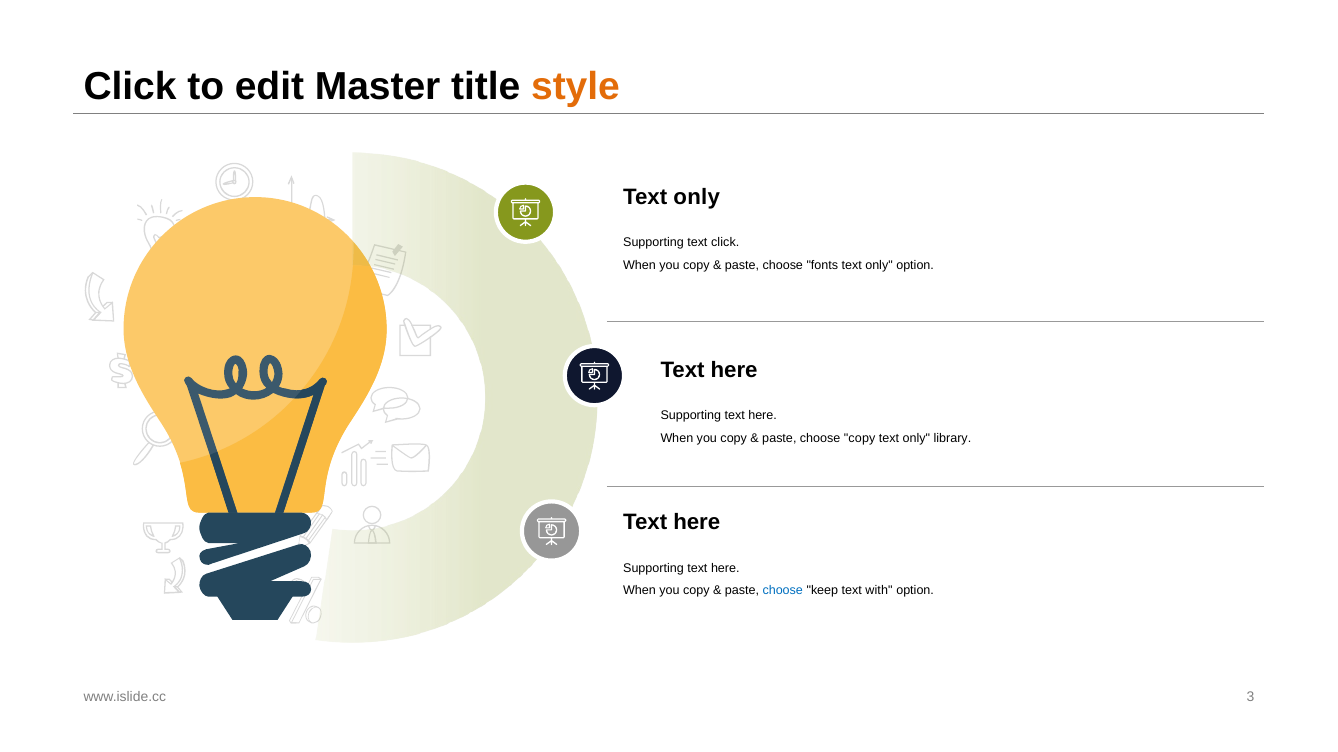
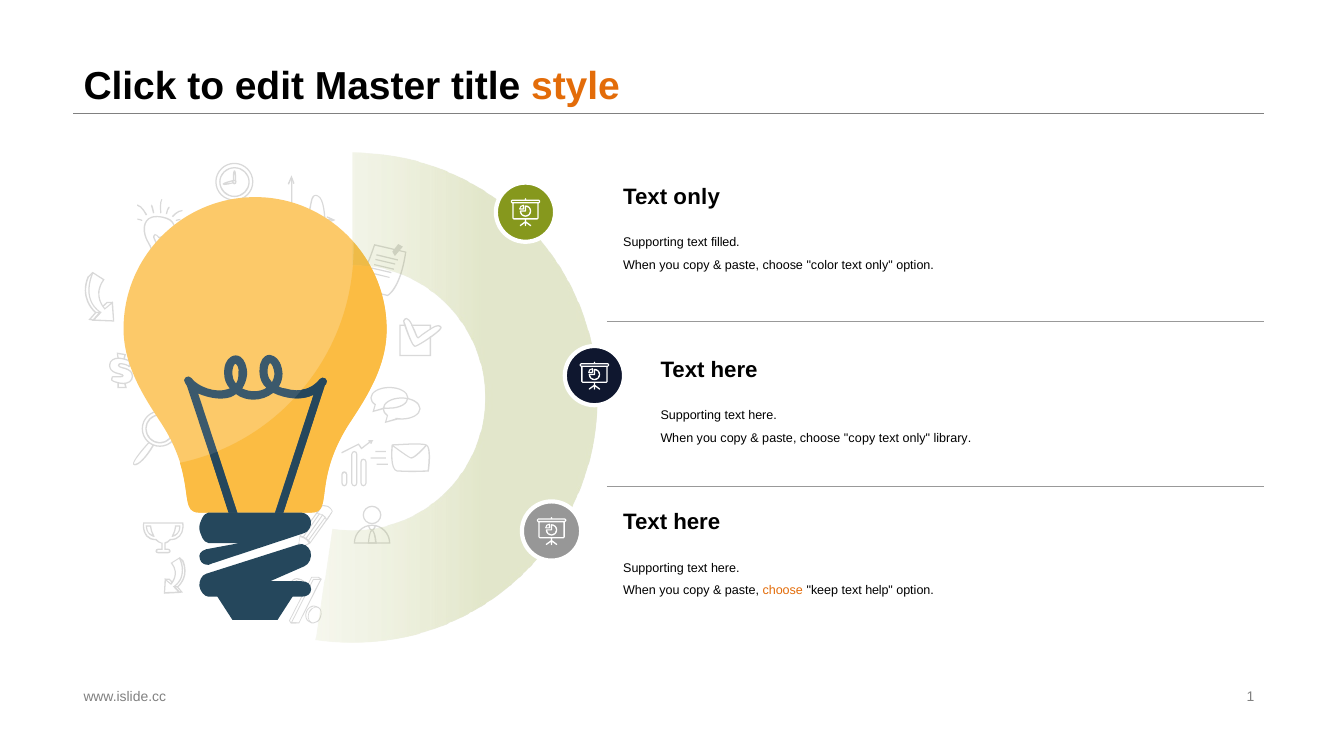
text click: click -> filled (725, 243)
fonts: fonts -> color (822, 266)
choose colour: blue -> orange (783, 591)
with: with -> help (879, 591)
3: 3 -> 1 (1250, 697)
